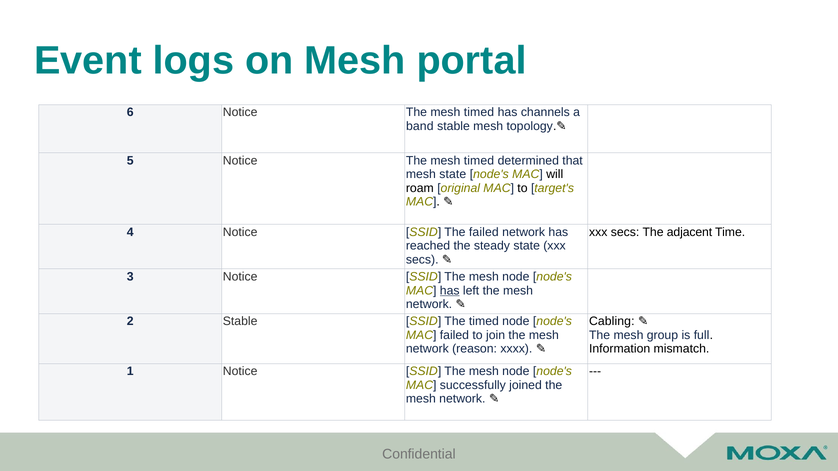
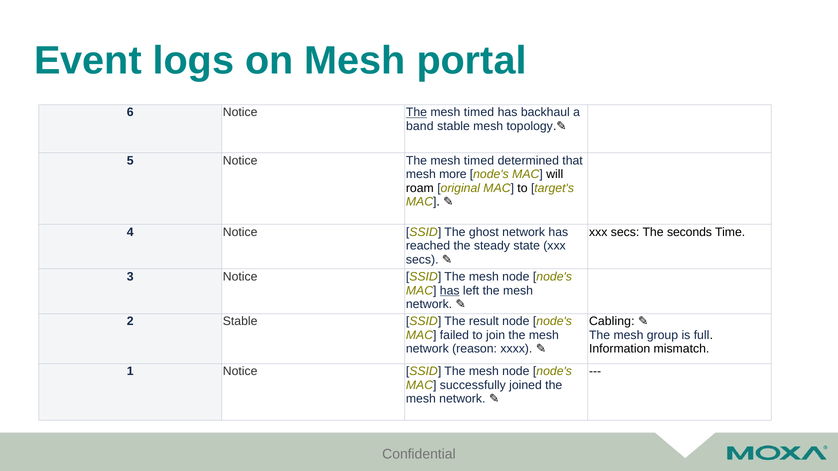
The underline: none -> present (416, 113)
channels: channels -> backhaul (545, 113)
mesh state: state -> more (453, 174)
The failed: failed -> ghost (484, 232)
adjacent: adjacent -> seconds (689, 232)
The timed: timed -> result (484, 322)
